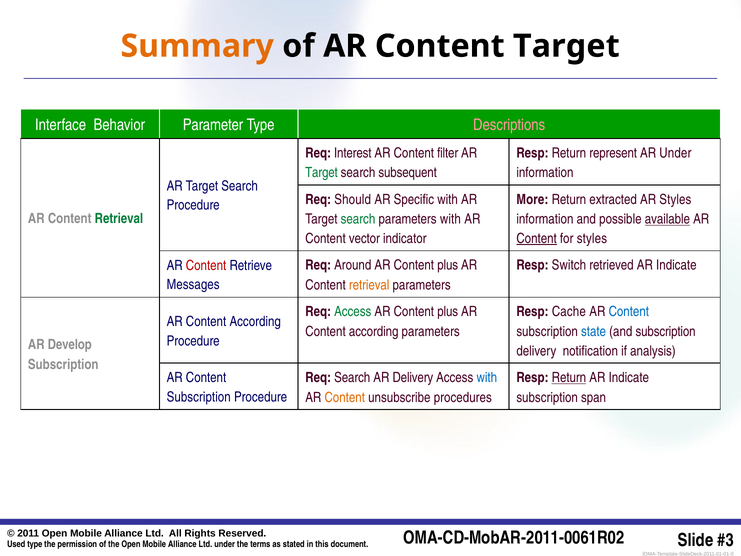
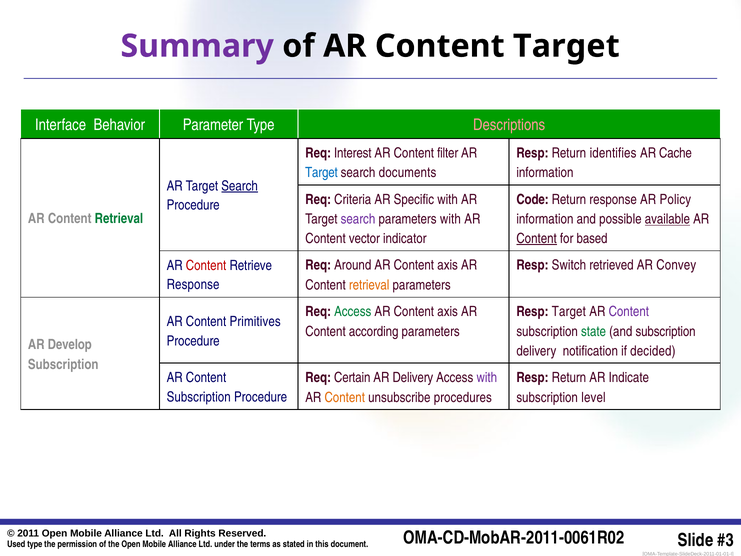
Summary colour: orange -> purple (197, 46)
represent: represent -> identifies (613, 153)
AR Under: Under -> Cache (675, 153)
Target colour: green -> blue (322, 173)
subsequent: subsequent -> documents (408, 173)
Search underline: none -> present (240, 186)
Should: Should -> Criteria (353, 199)
More: More -> Code (533, 199)
Return extracted: extracted -> response (613, 199)
AR Styles: Styles -> Policy (675, 199)
search colour: green -> purple (358, 219)
for styles: styles -> based (592, 238)
plus: plus -> axis (448, 265)
retrieved AR Indicate: Indicate -> Convey (676, 265)
Messages: Messages -> Response (193, 285)
plus: plus -> axis (448, 312)
Resp Cache: Cache -> Target (569, 312)
Content colour: blue -> purple (629, 312)
According: According -> Primitives (255, 321)
state colour: blue -> green (594, 331)
analysis: analysis -> decided (653, 351)
Req Search: Search -> Certain (352, 378)
with colour: blue -> purple (487, 378)
Return underline: present -> none (569, 378)
span: span -> level (593, 397)
